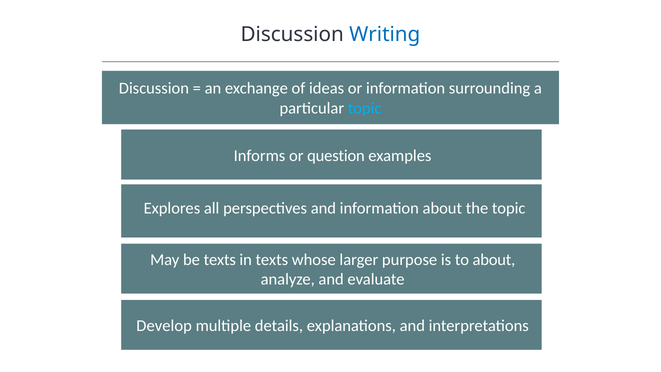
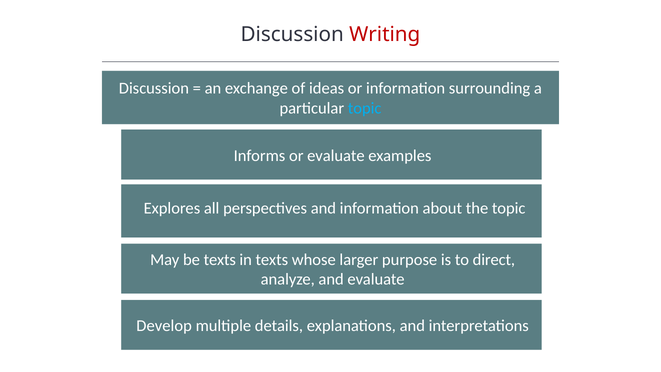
Writing colour: blue -> red (385, 35)
or question: question -> evaluate (336, 156)
to about: about -> direct (494, 259)
